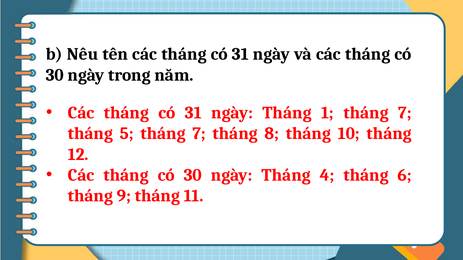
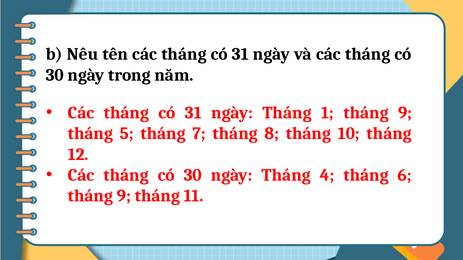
1 tháng 7: 7 -> 9 (405, 113)
